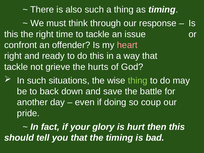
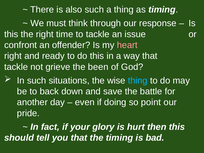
hurts: hurts -> been (98, 67)
thing colour: light green -> light blue (138, 81)
coup: coup -> point (151, 102)
